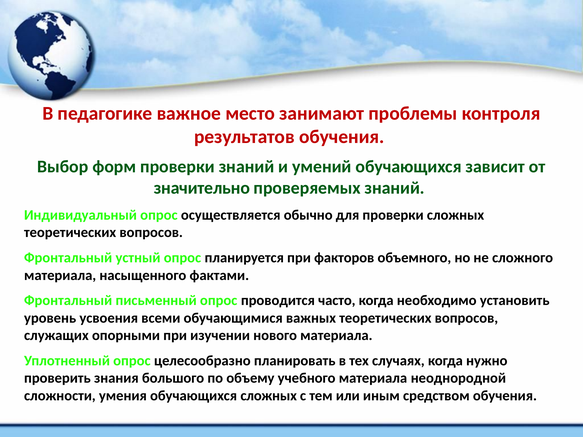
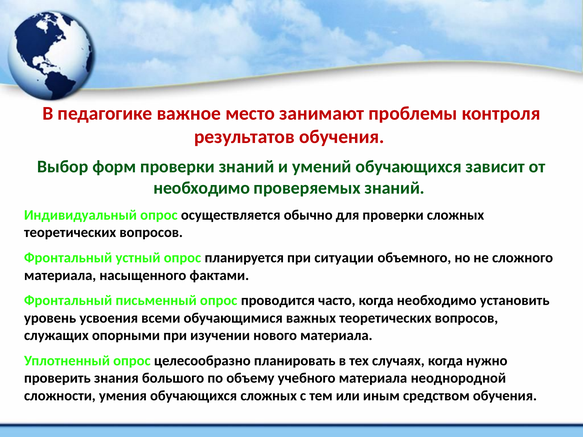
значительно: значительно -> необходимо (202, 188)
факторов: факторов -> ситуации (344, 258)
